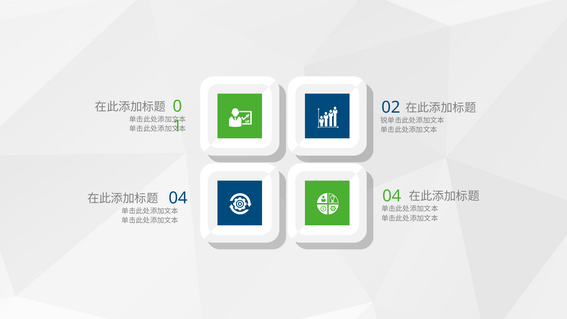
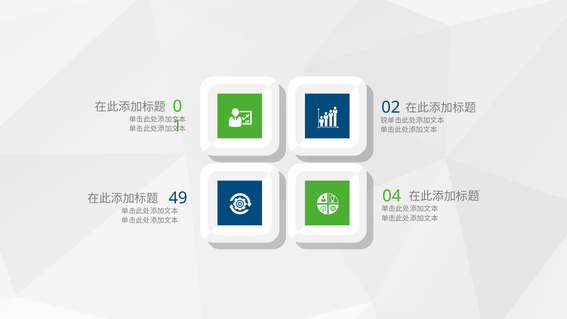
04: 04 -> 49 (178, 198)
